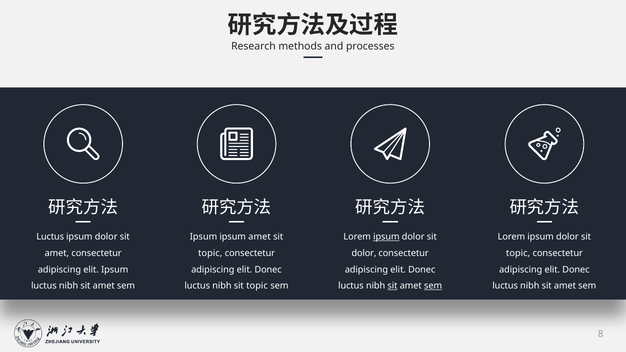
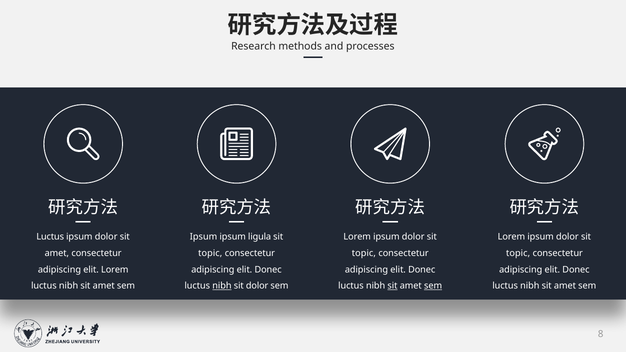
ipsum amet: amet -> ligula (260, 237)
ipsum underline: present -> none (386, 237)
dolor: dolor -> topic (364, 253)
elit Ipsum: Ipsum -> Lorem (115, 270)
nibh underline: none -> present (222, 286)
topic: topic -> dolor (257, 286)
